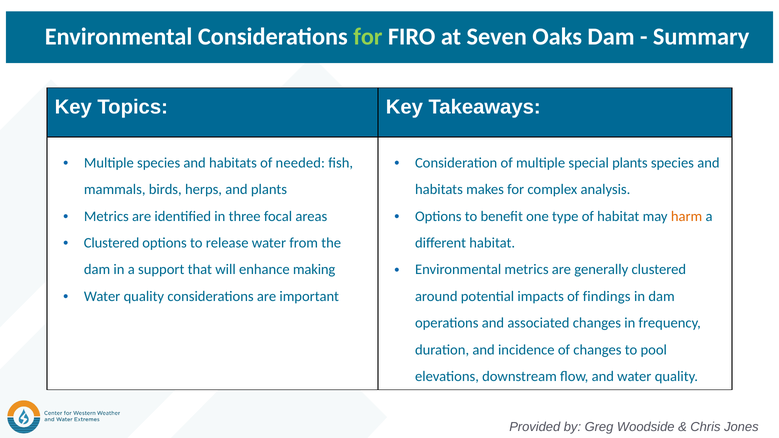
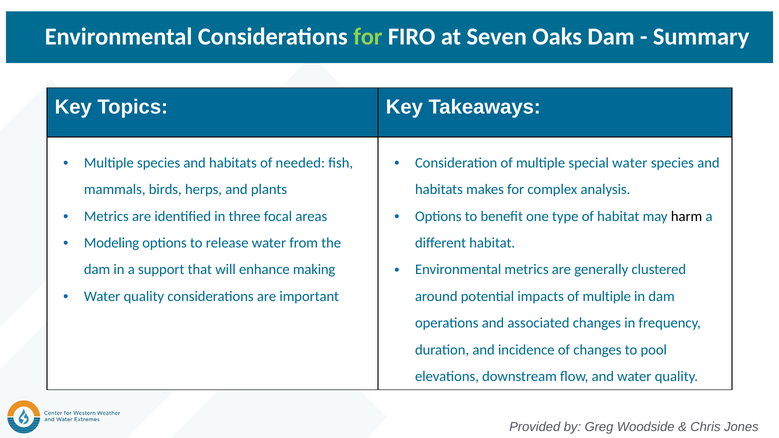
special plants: plants -> water (630, 163)
harm colour: orange -> black (687, 216)
Clustered: Clustered -> Modeling (112, 243)
impacts of findings: findings -> multiple (607, 297)
